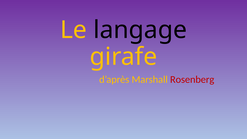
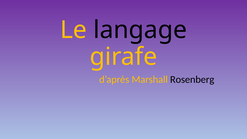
Rosenberg colour: red -> black (192, 79)
